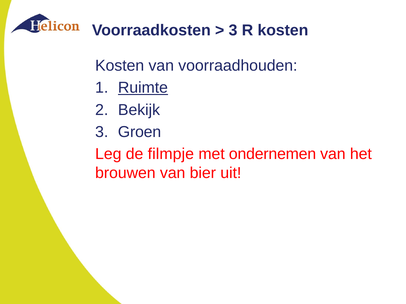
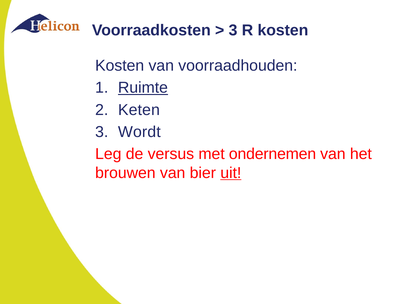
Bekijk: Bekijk -> Keten (139, 110)
Groen: Groen -> Wordt (139, 132)
filmpje: filmpje -> versus (171, 154)
uit underline: none -> present (231, 173)
